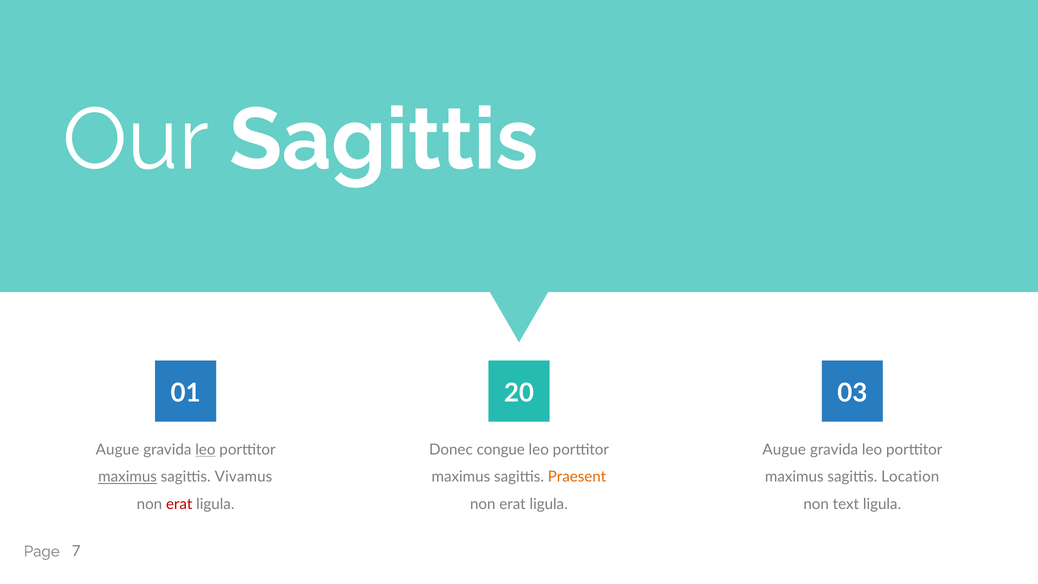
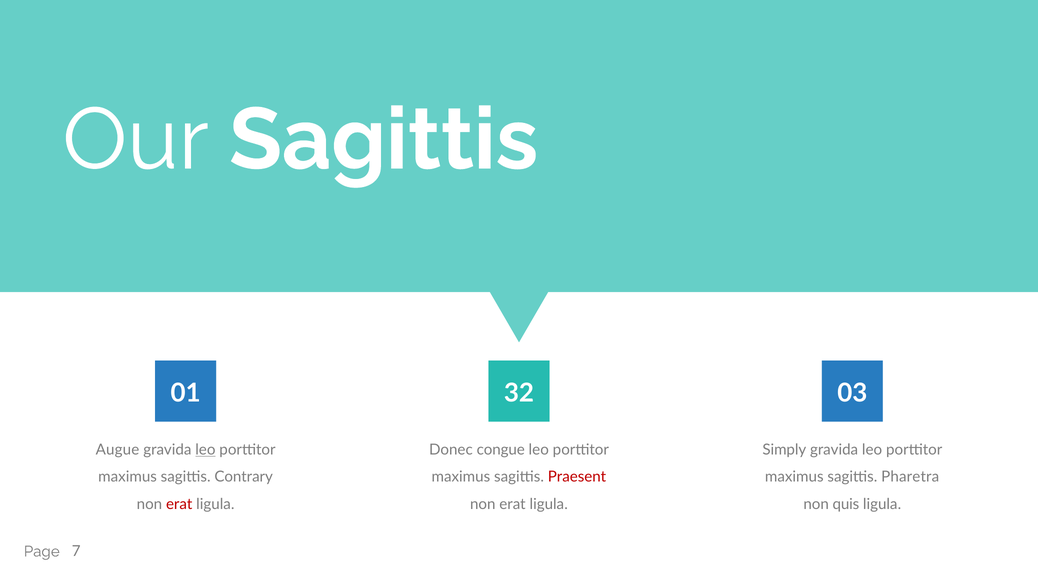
20: 20 -> 32 (519, 393)
Augue: Augue -> Simply (784, 450)
maximus underline: present -> none (128, 477)
Vivamus: Vivamus -> Contrary (244, 477)
Praesent colour: orange -> red (577, 477)
Location: Location -> Pharetra (910, 477)
text: text -> quis (846, 504)
